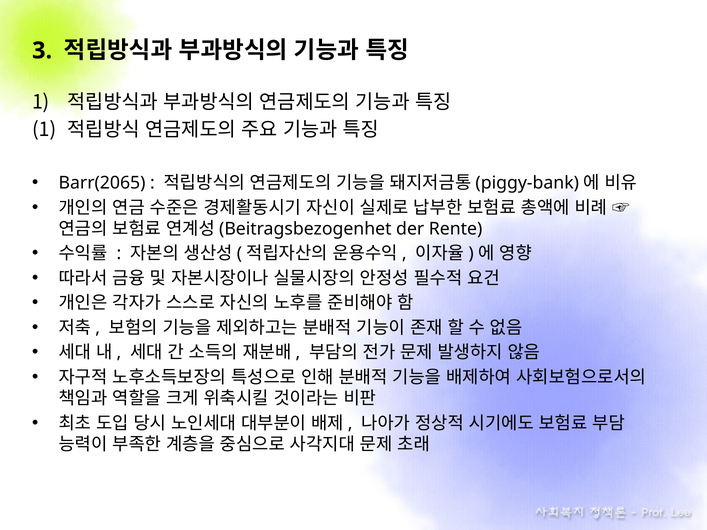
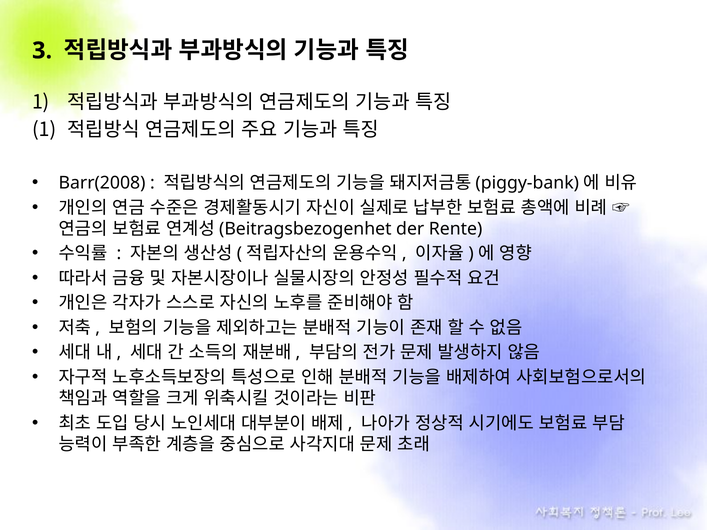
Barr(2065: Barr(2065 -> Barr(2008 (102, 183)
